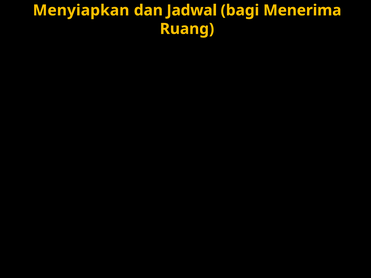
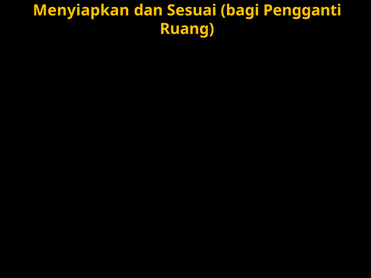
Jadwal: Jadwal -> Sesuai (192, 10)
Menerima: Menerima -> Pengganti (302, 10)
